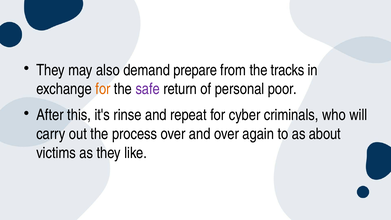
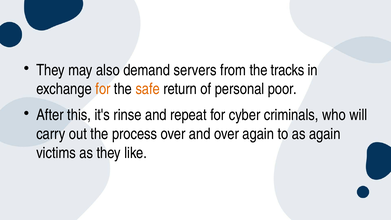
prepare: prepare -> servers (195, 70)
safe colour: purple -> orange (148, 89)
as about: about -> again (325, 134)
